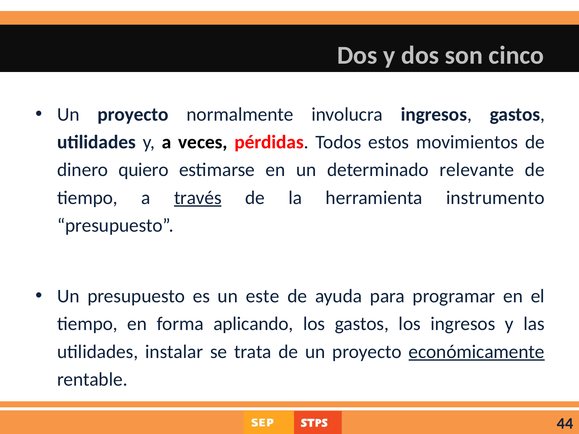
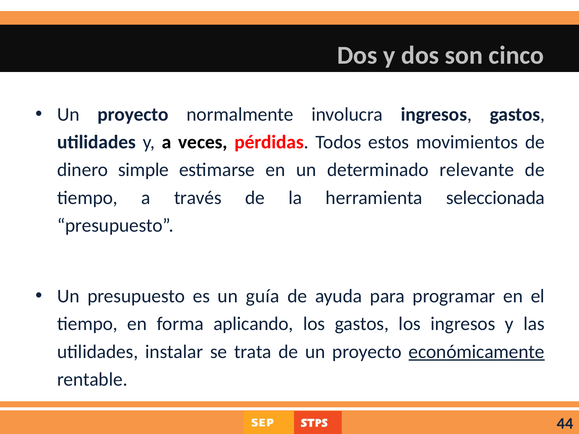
quiero: quiero -> simple (144, 170)
través underline: present -> none (198, 198)
instrumento: instrumento -> seleccionada (495, 198)
este: este -> guía (263, 296)
